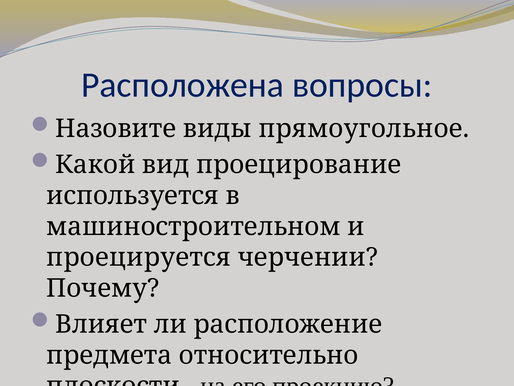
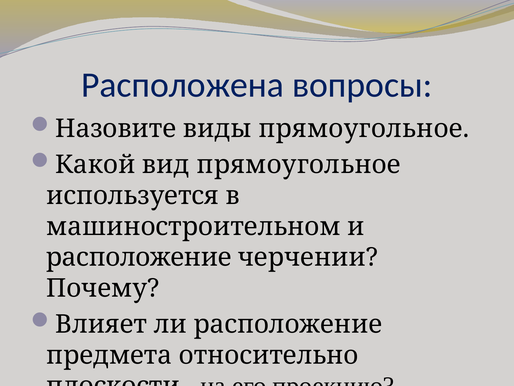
вид проецирование: проецирование -> прямоугольное (299, 165)
проецируется: проецируется -> расположение (139, 257)
